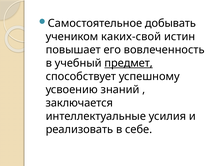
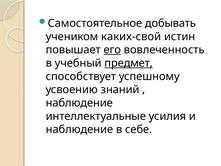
его underline: none -> present (112, 50)
заключается: заключается -> наблюдение (79, 103)
реализовать: реализовать -> наблюдение (79, 129)
